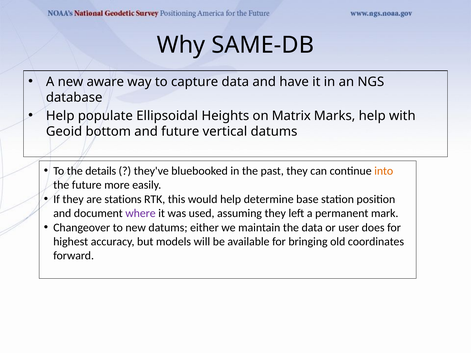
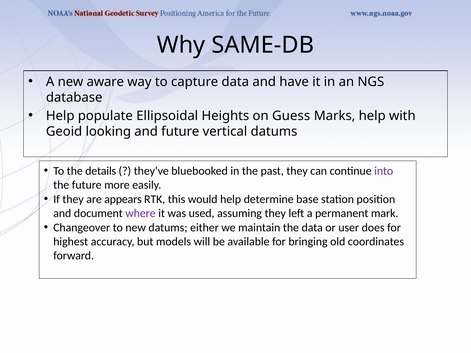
Matrix: Matrix -> Guess (291, 116)
bottom: bottom -> looking (108, 132)
into colour: orange -> purple (384, 171)
stations: stations -> appears (123, 199)
